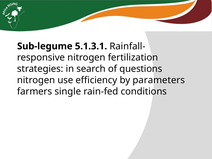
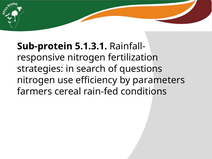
Sub-legume: Sub-legume -> Sub-protein (45, 46)
single: single -> cereal (68, 91)
